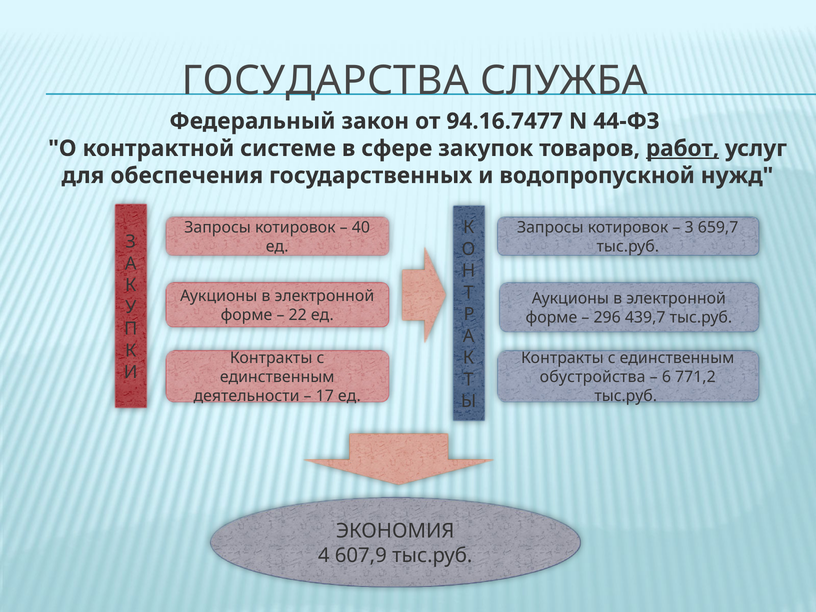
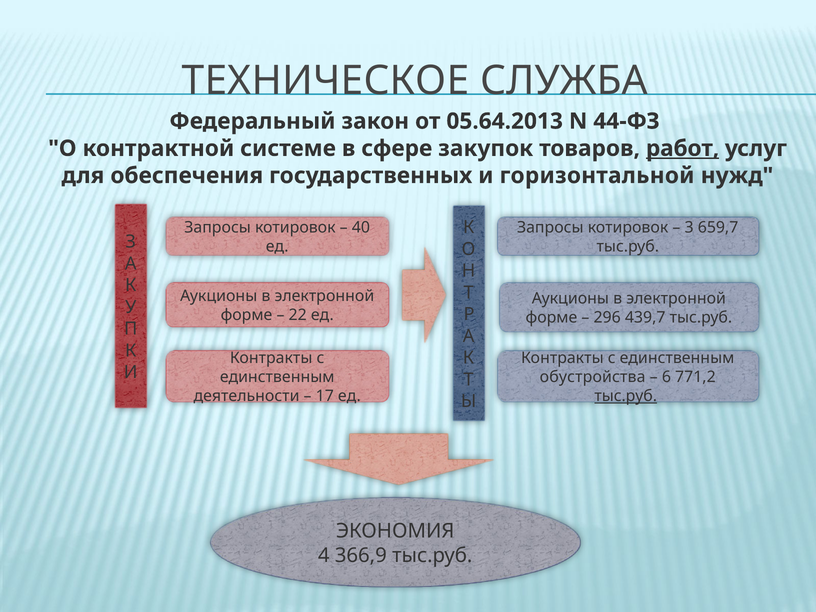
ГОСУДАРСТВА: ГОСУДАРСТВА -> ТЕХНИЧЕСКОЕ (326, 81)
94.16.7477: 94.16.7477 -> 05.64.2013 (505, 121)
водопропускной: водопропускной -> горизонтальной (597, 176)
тыс.руб underline: none -> present (626, 396)
607,9: 607,9 -> 366,9 (361, 555)
